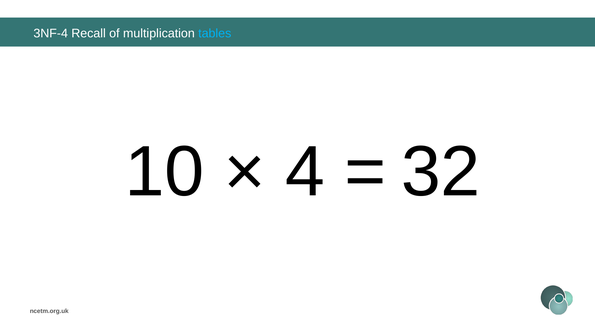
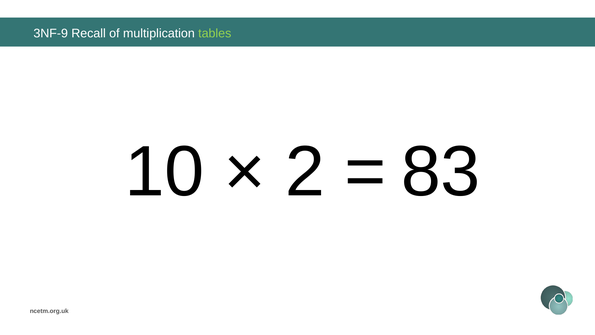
3NF-4: 3NF-4 -> 3NF-9 (51, 33)
tables colour: light blue -> light green (215, 33)
4: 4 -> 2 (305, 172)
32: 32 -> 83 (441, 172)
